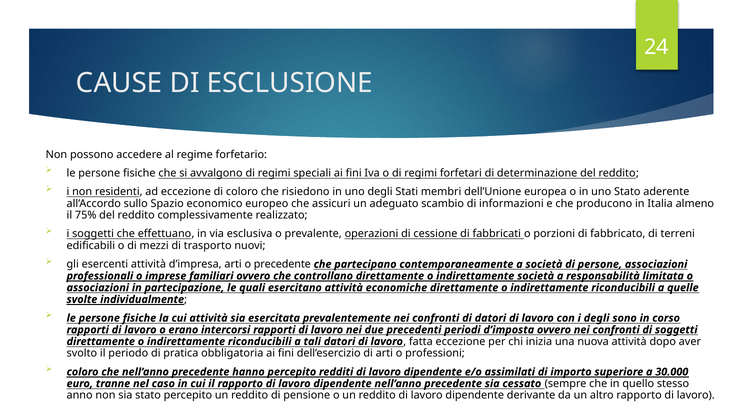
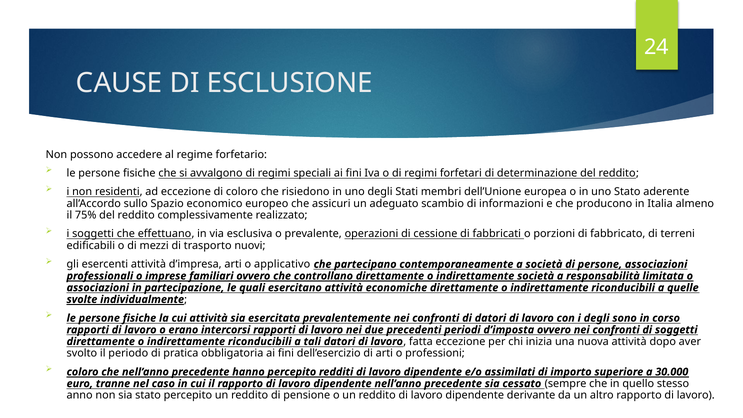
o precedente: precedente -> applicativo (282, 264)
